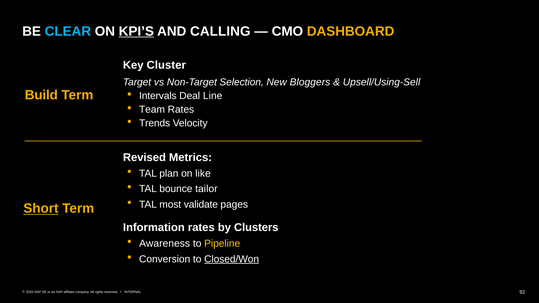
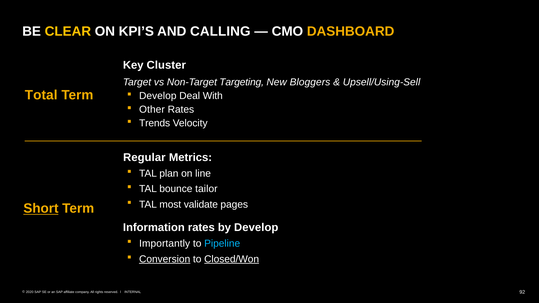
CLEAR colour: light blue -> yellow (68, 31)
KPI’S underline: present -> none (136, 31)
Selection: Selection -> Targeting (242, 82)
Build: Build -> Total (41, 95)
Intervals: Intervals -> Develop (158, 96)
Line: Line -> With (213, 96)
Team: Team -> Other (152, 110)
Revised: Revised -> Regular (144, 157)
like: like -> line (203, 174)
by Clusters: Clusters -> Develop (256, 228)
Awareness: Awareness -> Importantly (165, 244)
Pipeline colour: yellow -> light blue (222, 244)
Conversion underline: none -> present (165, 259)
